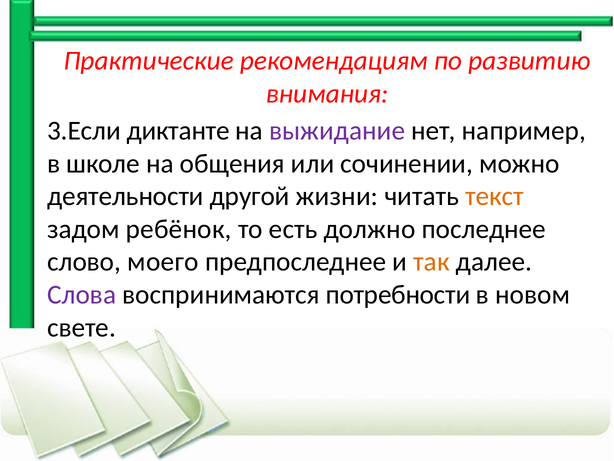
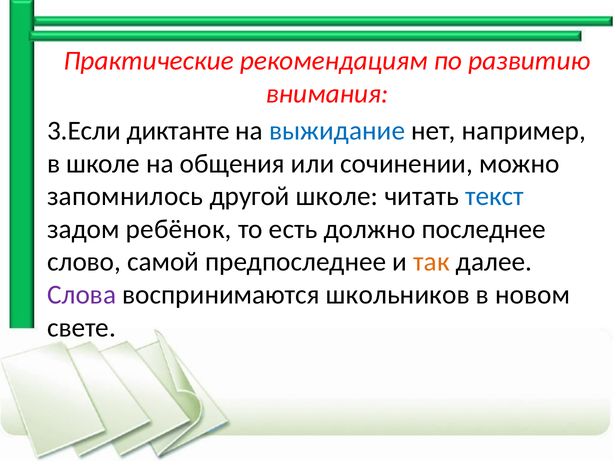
выжидание colour: purple -> blue (337, 131)
деятельности: деятельности -> запомнилось (125, 196)
другой жизни: жизни -> школе (337, 196)
текст colour: orange -> blue (495, 196)
моего: моего -> самой (163, 262)
потребности: потребности -> школьников (398, 294)
